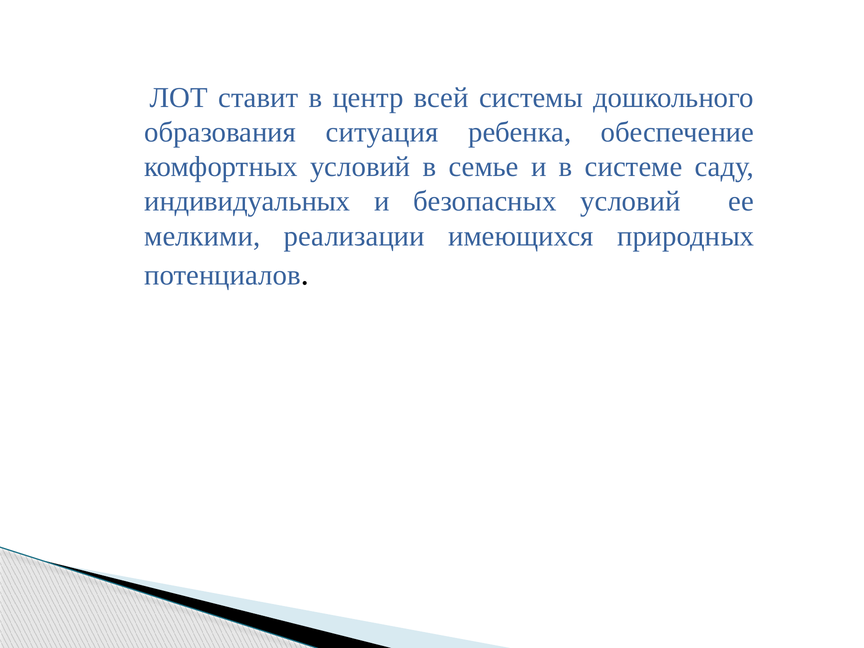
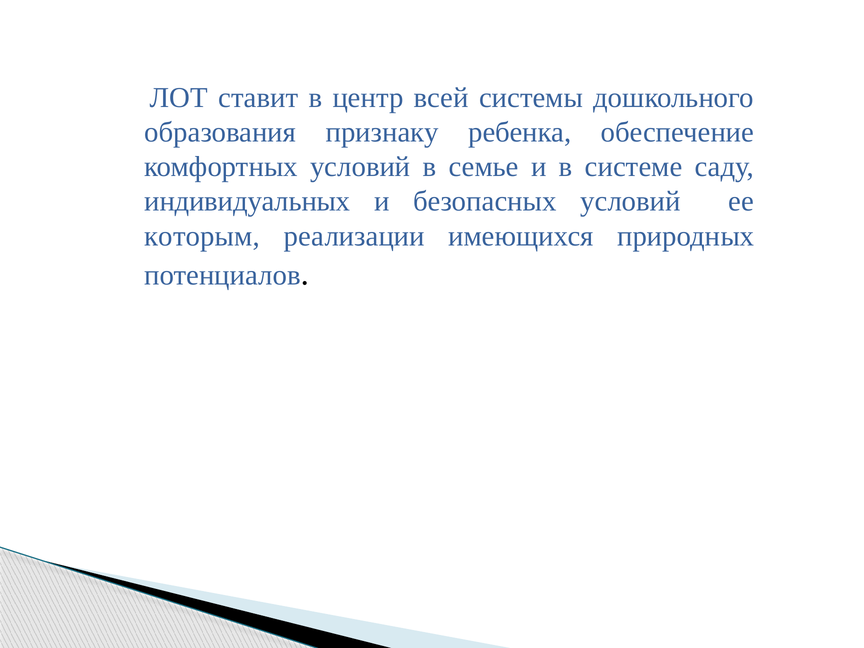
ситуация: ситуация -> признаку (382, 132)
мелкими: мелкими -> которым (202, 236)
